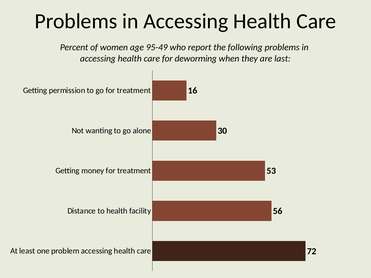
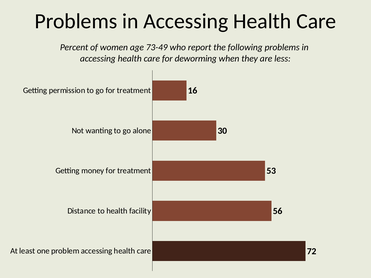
95-49: 95-49 -> 73-49 (157, 47)
last: last -> less (282, 59)
